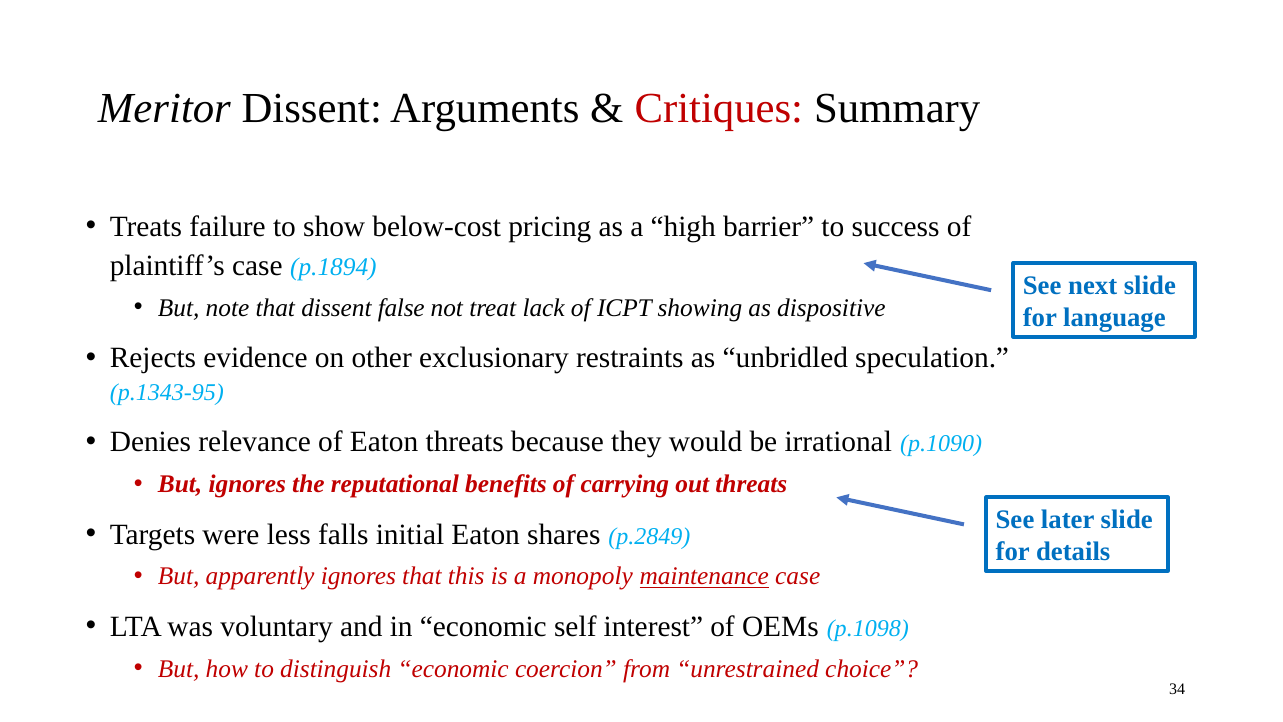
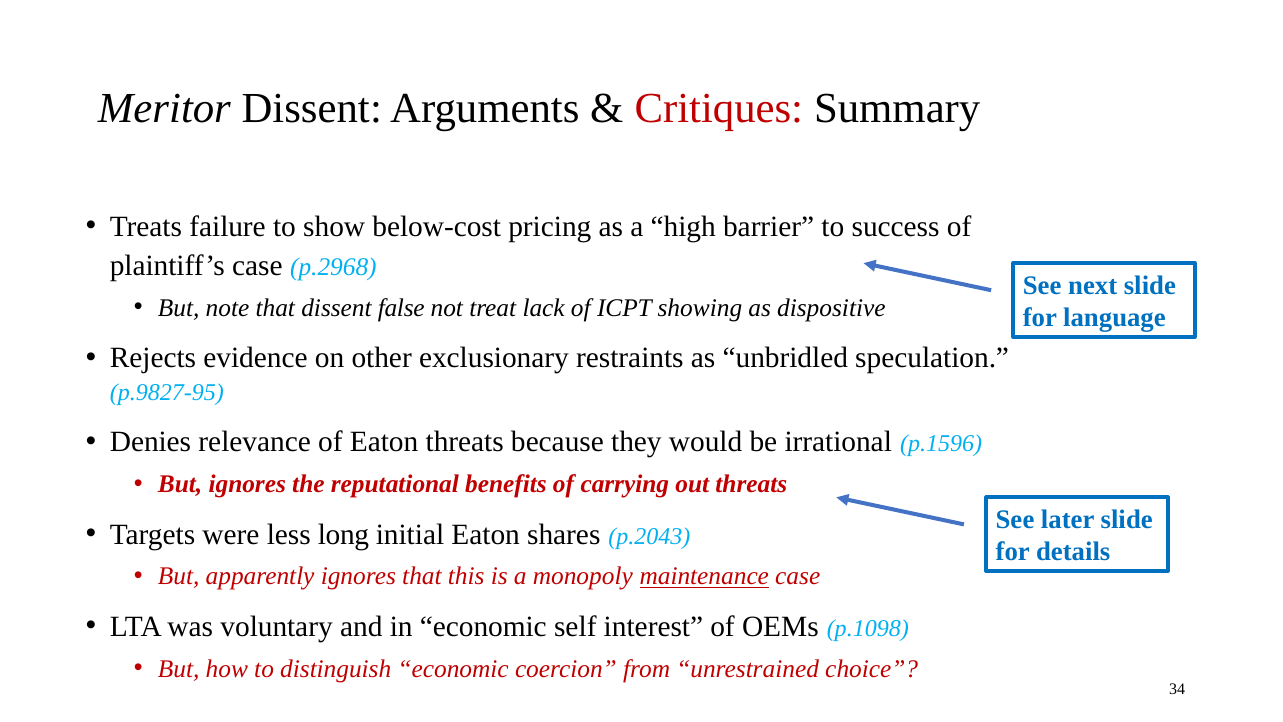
p.1894: p.1894 -> p.2968 (333, 267)
p.1343-95: p.1343-95 -> p.9827-95 (167, 392)
p.1090: p.1090 -> p.1596 (941, 444)
falls: falls -> long (343, 534)
p.2849: p.2849 -> p.2043 (649, 536)
